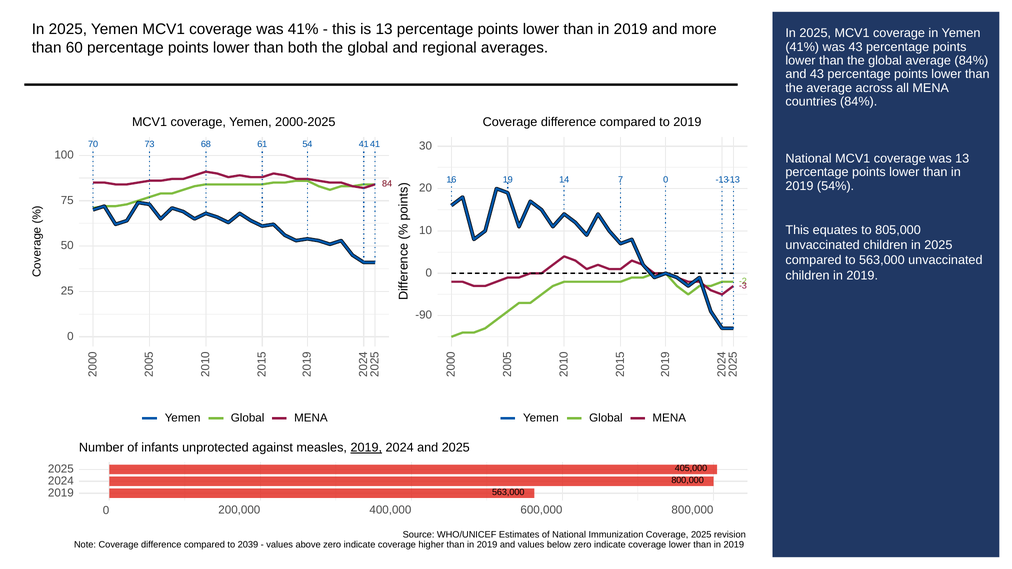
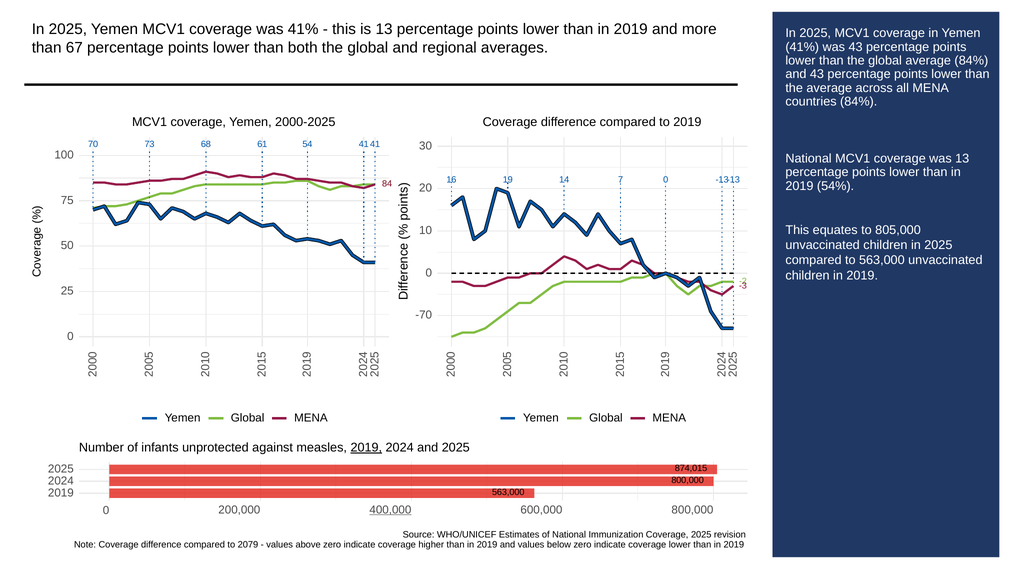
60: 60 -> 67 (74, 48)
-90: -90 -> -70 (424, 315)
405,000: 405,000 -> 874,015 (691, 469)
400,000 underline: none -> present (390, 510)
2039: 2039 -> 2079 (248, 545)
